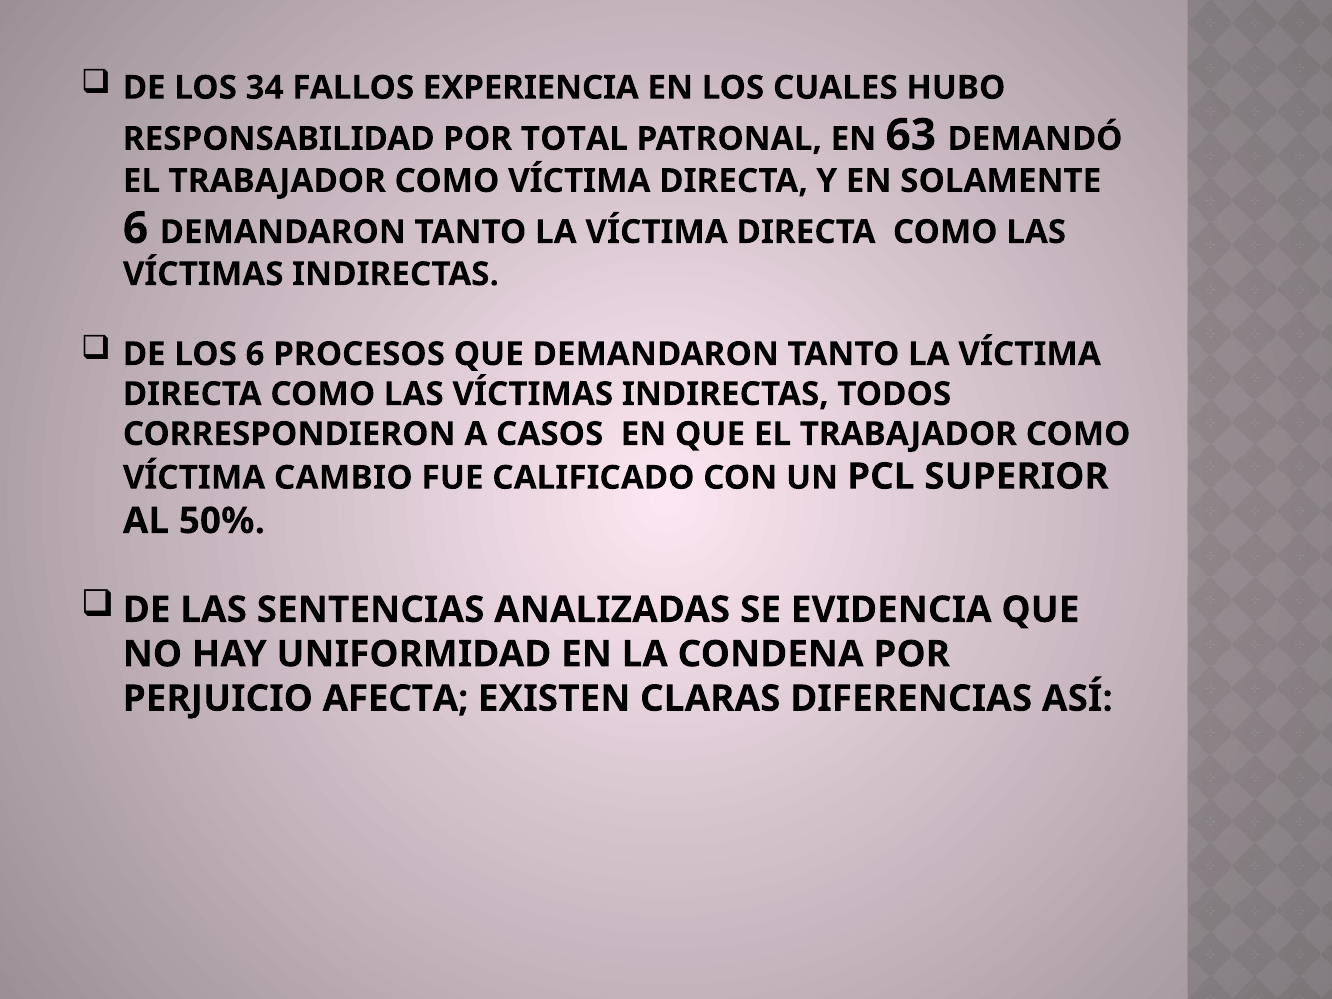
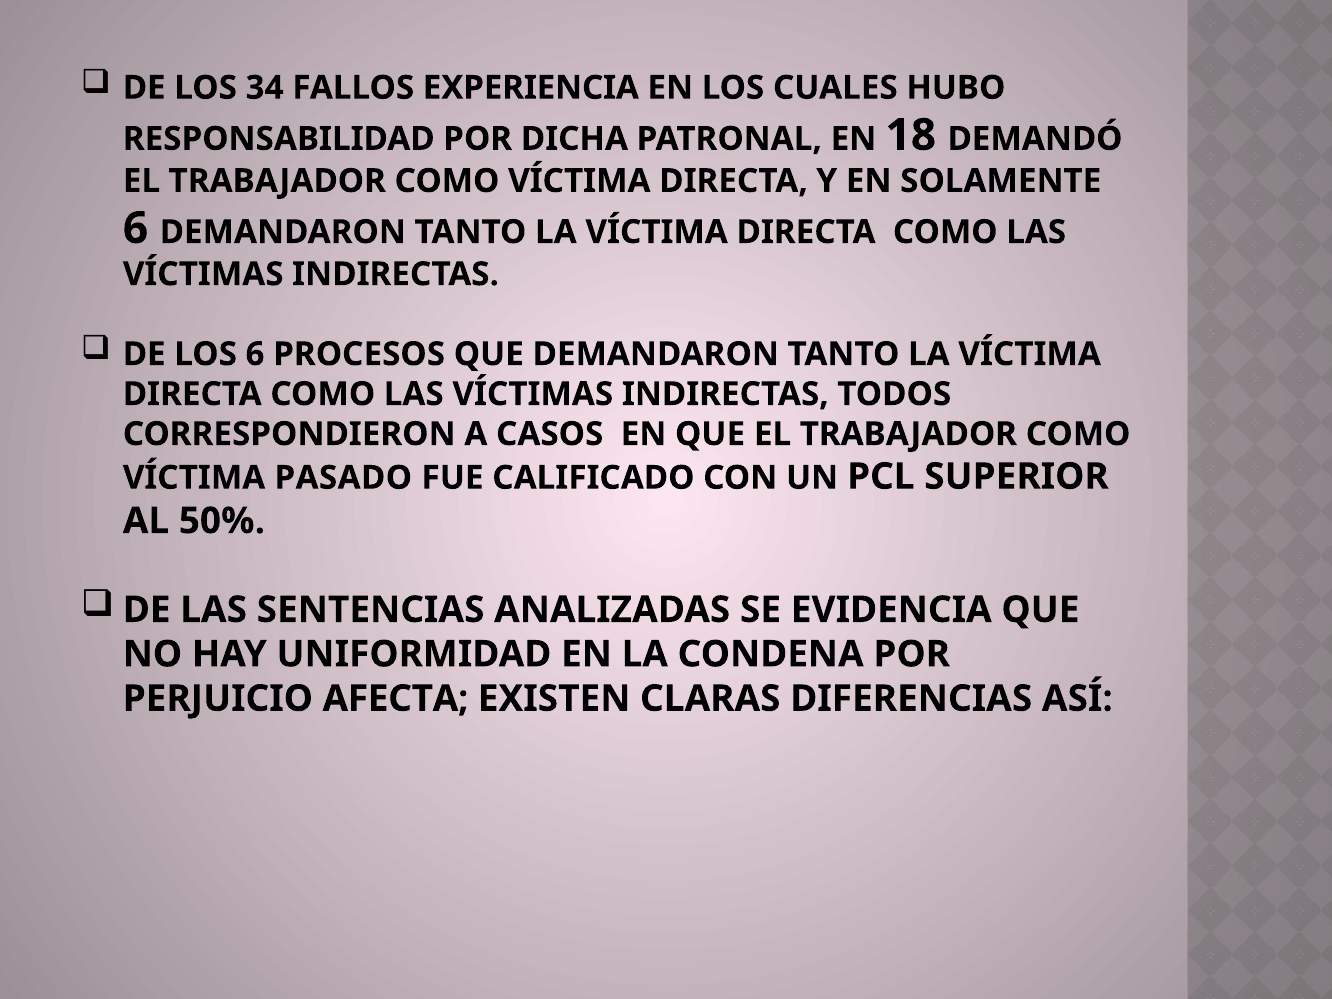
TOTAL: TOTAL -> DICHA (574, 139)
63: 63 -> 18 (911, 135)
CAMBIO: CAMBIO -> PASADO (343, 478)
